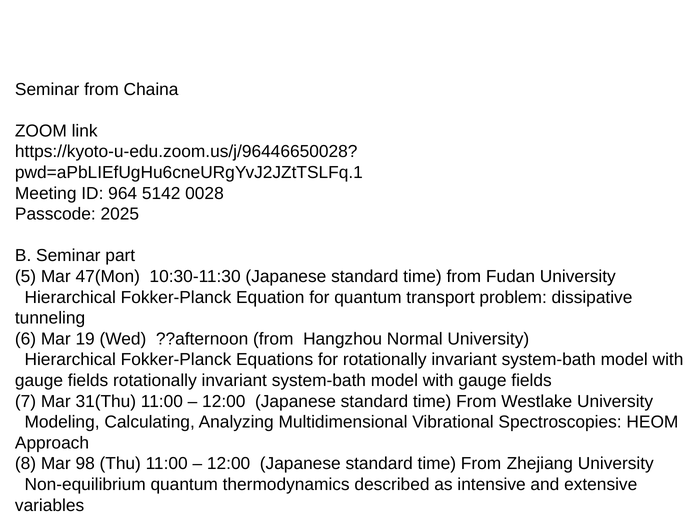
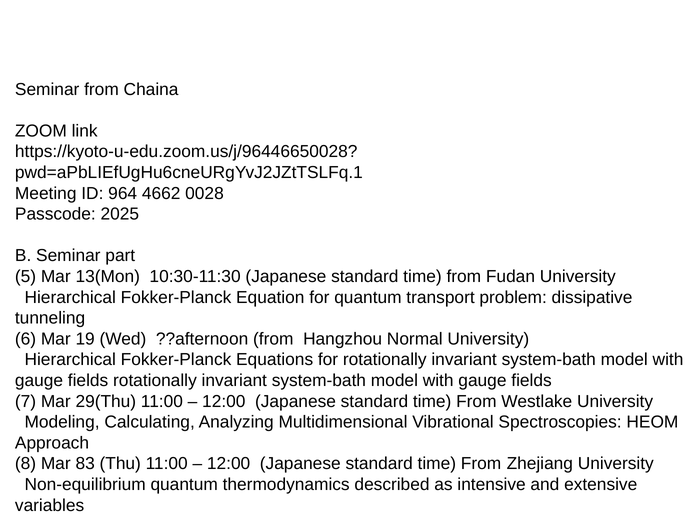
5142: 5142 -> 4662 (161, 193)
47(Mon: 47(Mon -> 13(Mon (108, 276)
31(Thu: 31(Thu -> 29(Thu (106, 401)
98: 98 -> 83 (85, 464)
